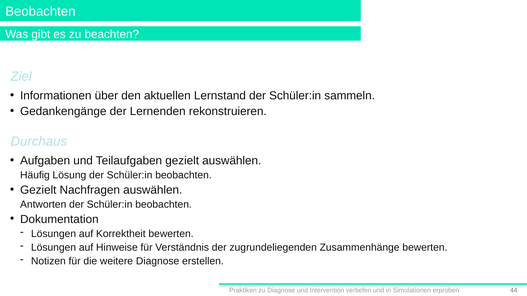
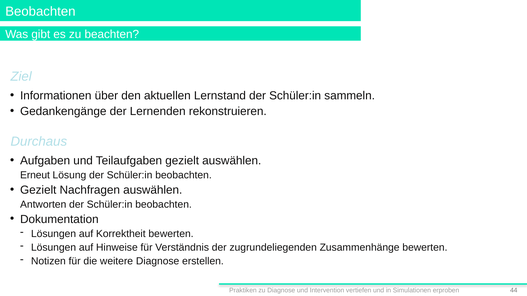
Häufig: Häufig -> Erneut (35, 175)
